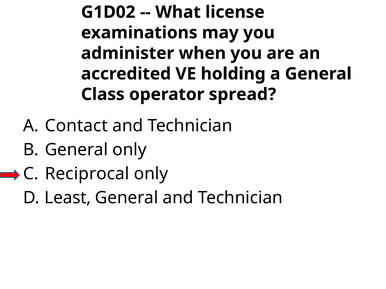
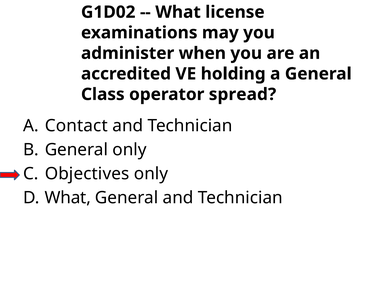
Reciprocal: Reciprocal -> Objectives (87, 174)
D Least: Least -> What (68, 198)
